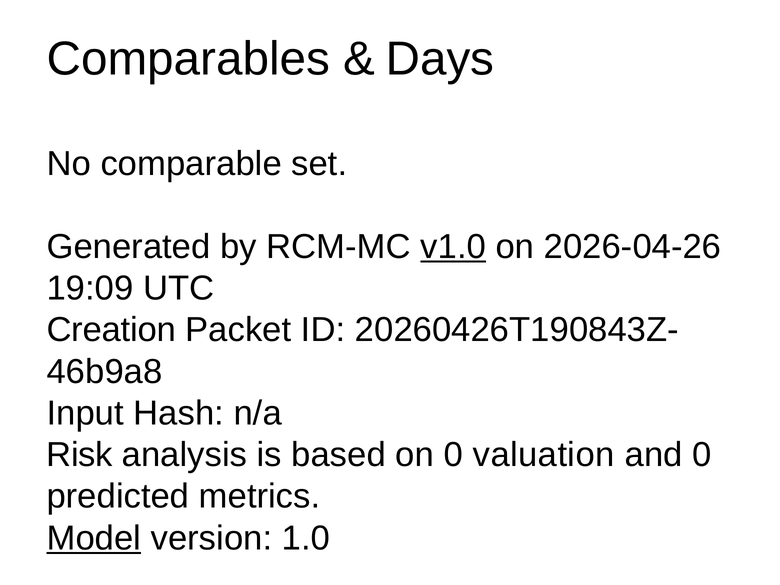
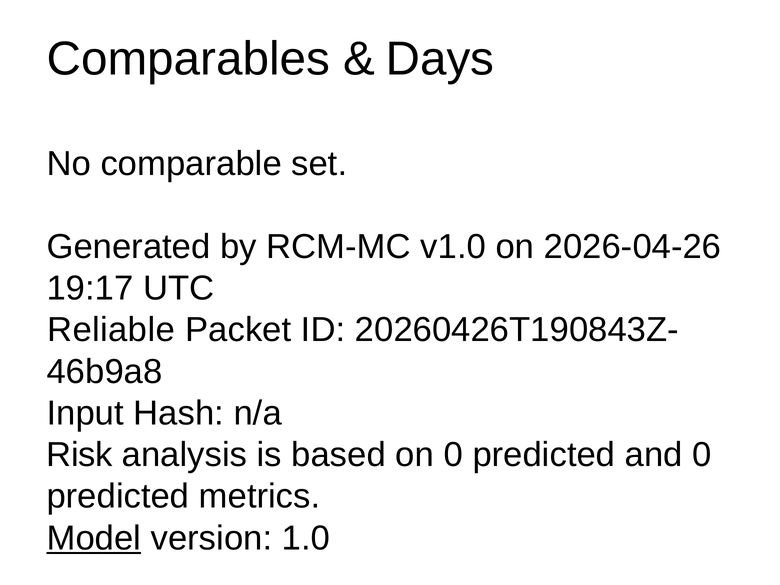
v1.0 underline: present -> none (453, 247)
19:09: 19:09 -> 19:17 (90, 288)
Creation: Creation -> Reliable (111, 330)
on 0 valuation: valuation -> predicted (544, 455)
